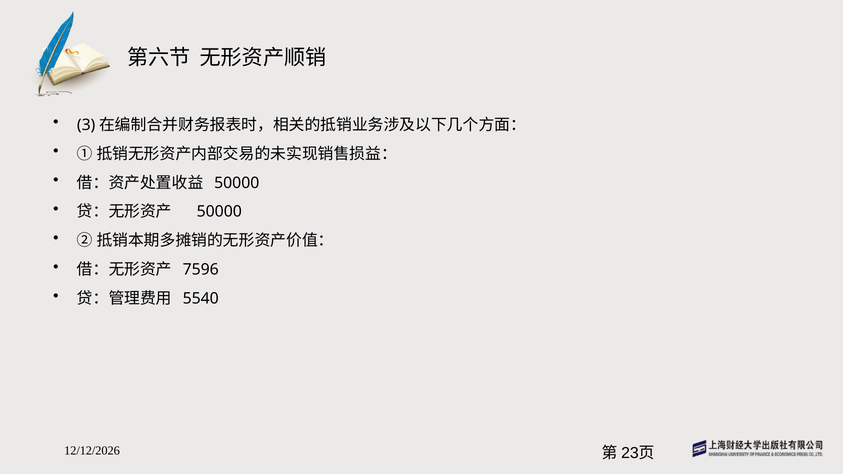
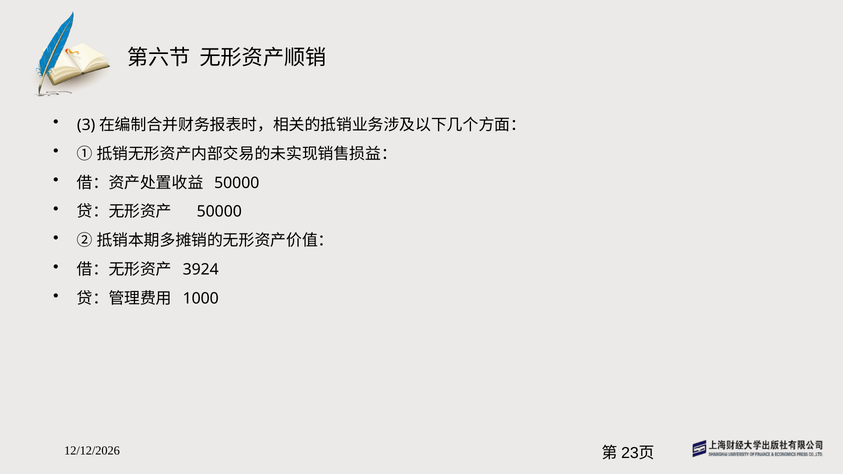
7596: 7596 -> 3924 (201, 270)
5540: 5540 -> 1000 (201, 299)
